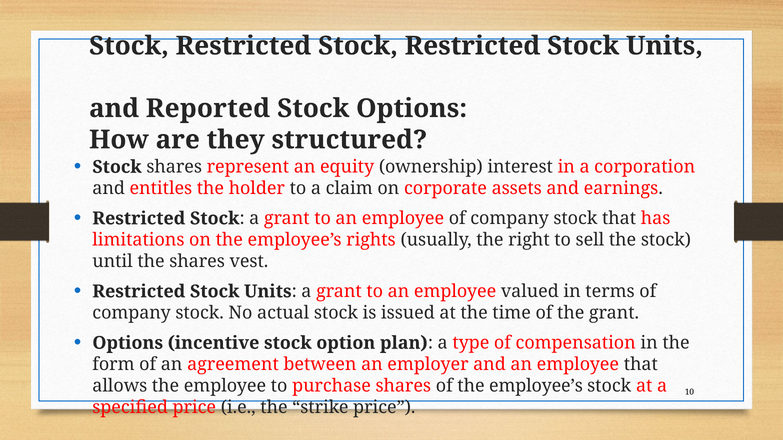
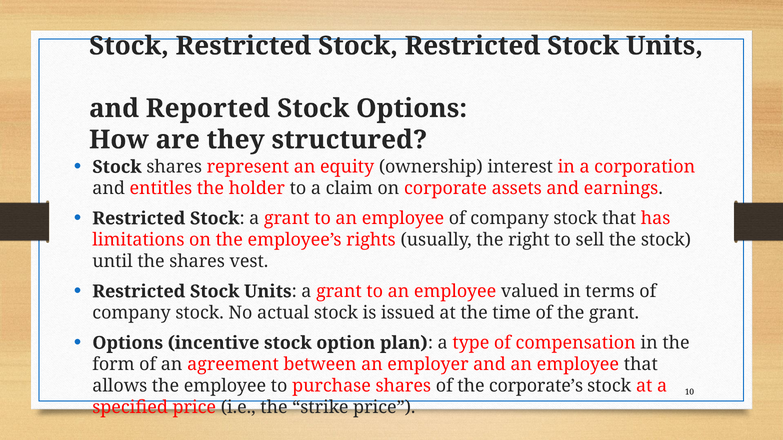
of the employee’s: employee’s -> corporate’s (536, 386)
